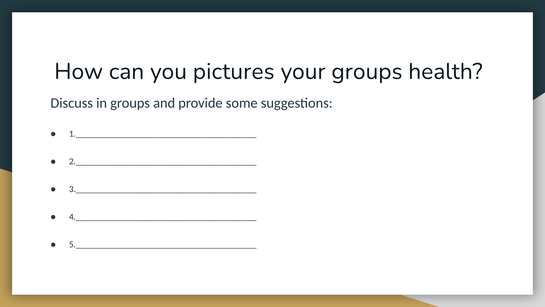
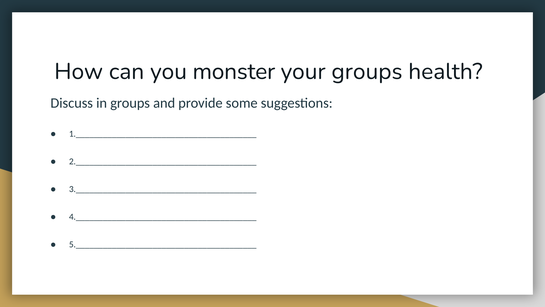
pictures: pictures -> monster (234, 71)
